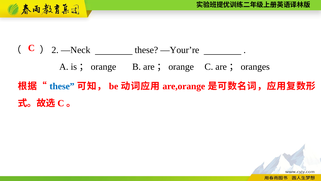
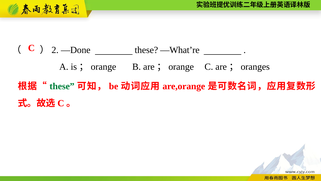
—Neck: —Neck -> —Done (76, 50)
—Your’re: —Your’re -> —What’re (180, 50)
these colour: blue -> green (62, 86)
